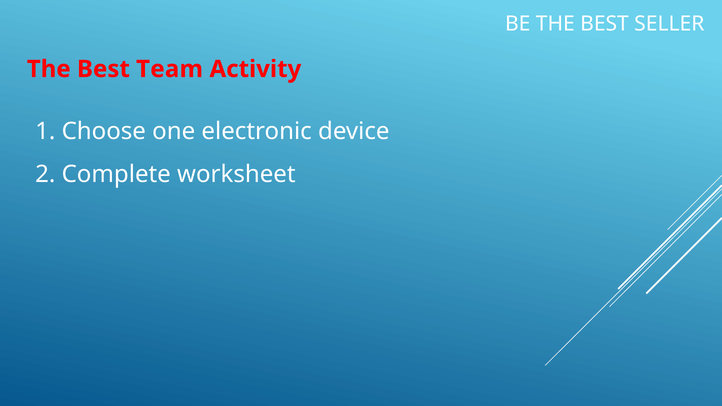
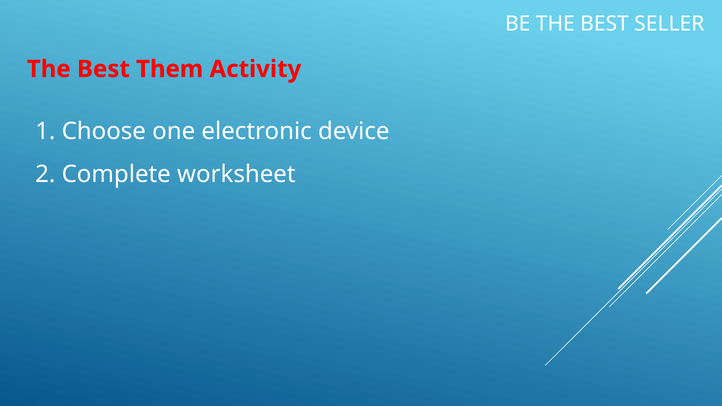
Team: Team -> Them (170, 69)
